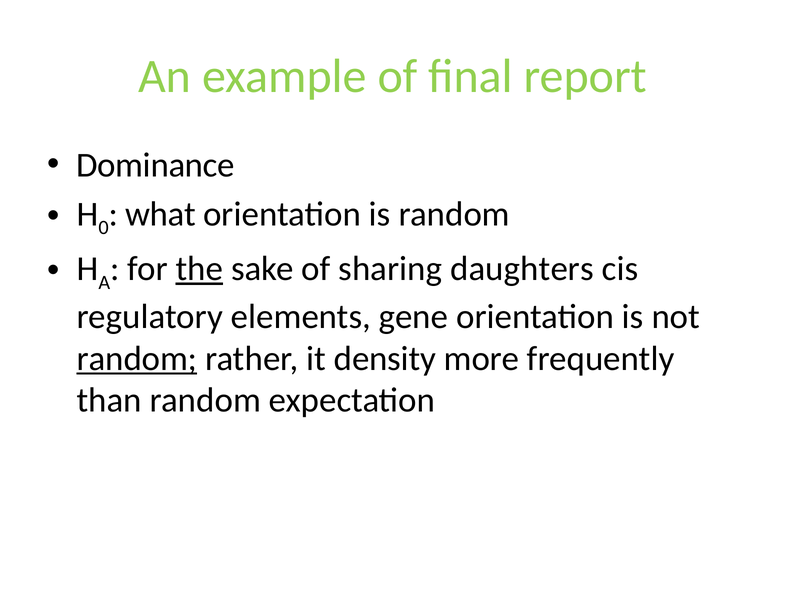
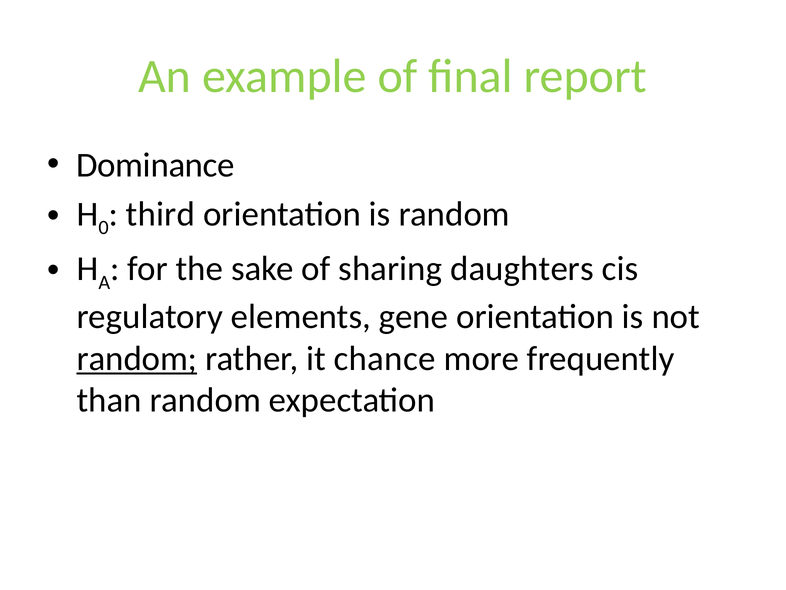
what: what -> third (160, 214)
the underline: present -> none (199, 269)
density: density -> chance (385, 358)
